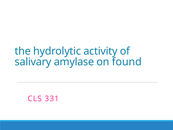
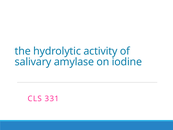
found: found -> iodine (127, 62)
